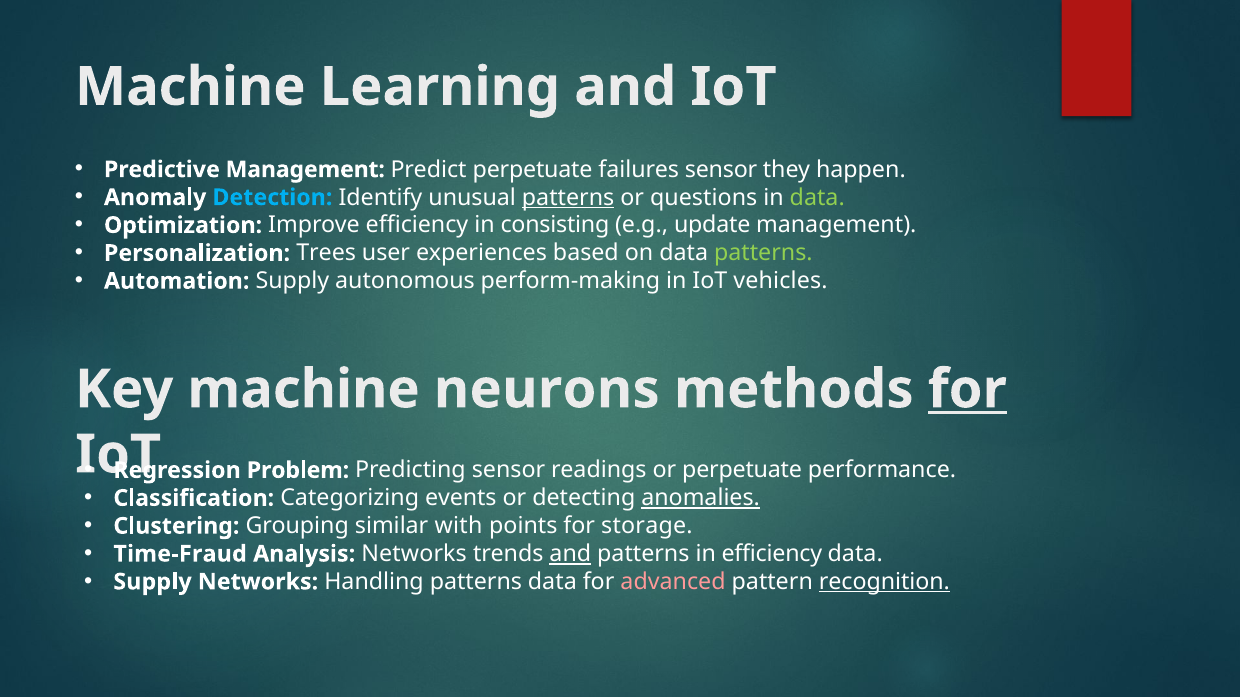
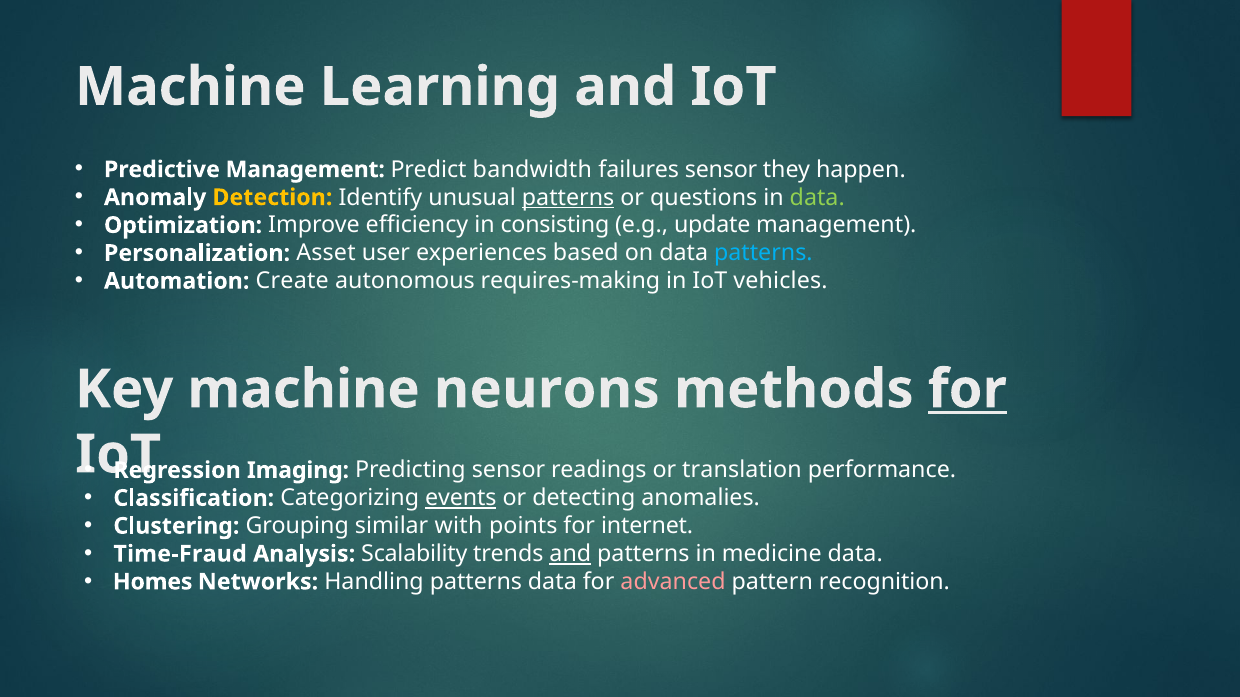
Predict perpetuate: perpetuate -> bandwidth (532, 170)
Detection colour: light blue -> yellow (272, 198)
Trees: Trees -> Asset (326, 253)
patterns colour: light green -> light blue (763, 253)
Automation Supply: Supply -> Create (292, 281)
perform-making: perform-making -> requires-making (570, 281)
Problem: Problem -> Imaging (298, 471)
or perpetuate: perpetuate -> translation (742, 471)
events underline: none -> present (461, 498)
anomalies underline: present -> none (701, 498)
storage: storage -> internet (647, 526)
Analysis Networks: Networks -> Scalability (414, 554)
in efficiency: efficiency -> medicine (772, 554)
Supply: Supply -> Homes (153, 582)
recognition underline: present -> none (884, 582)
